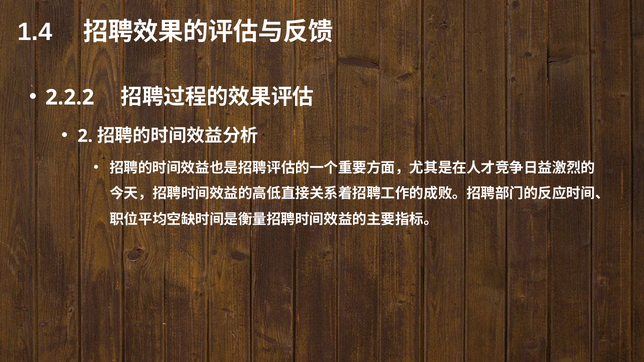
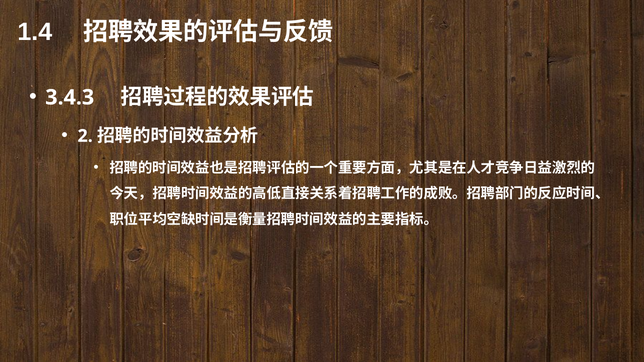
2.2.2: 2.2.2 -> 3.4.3 (70, 97)
